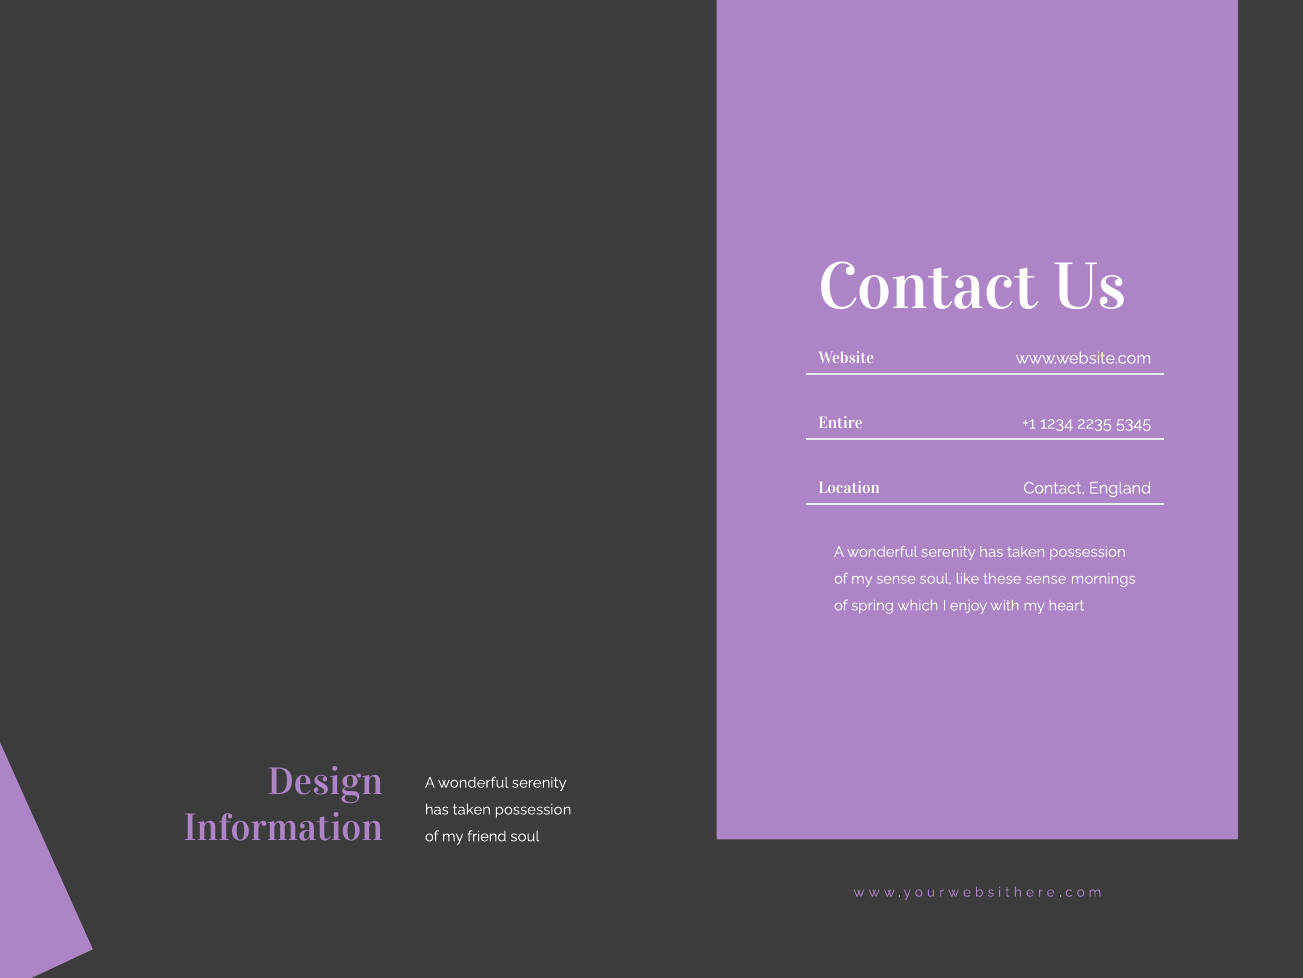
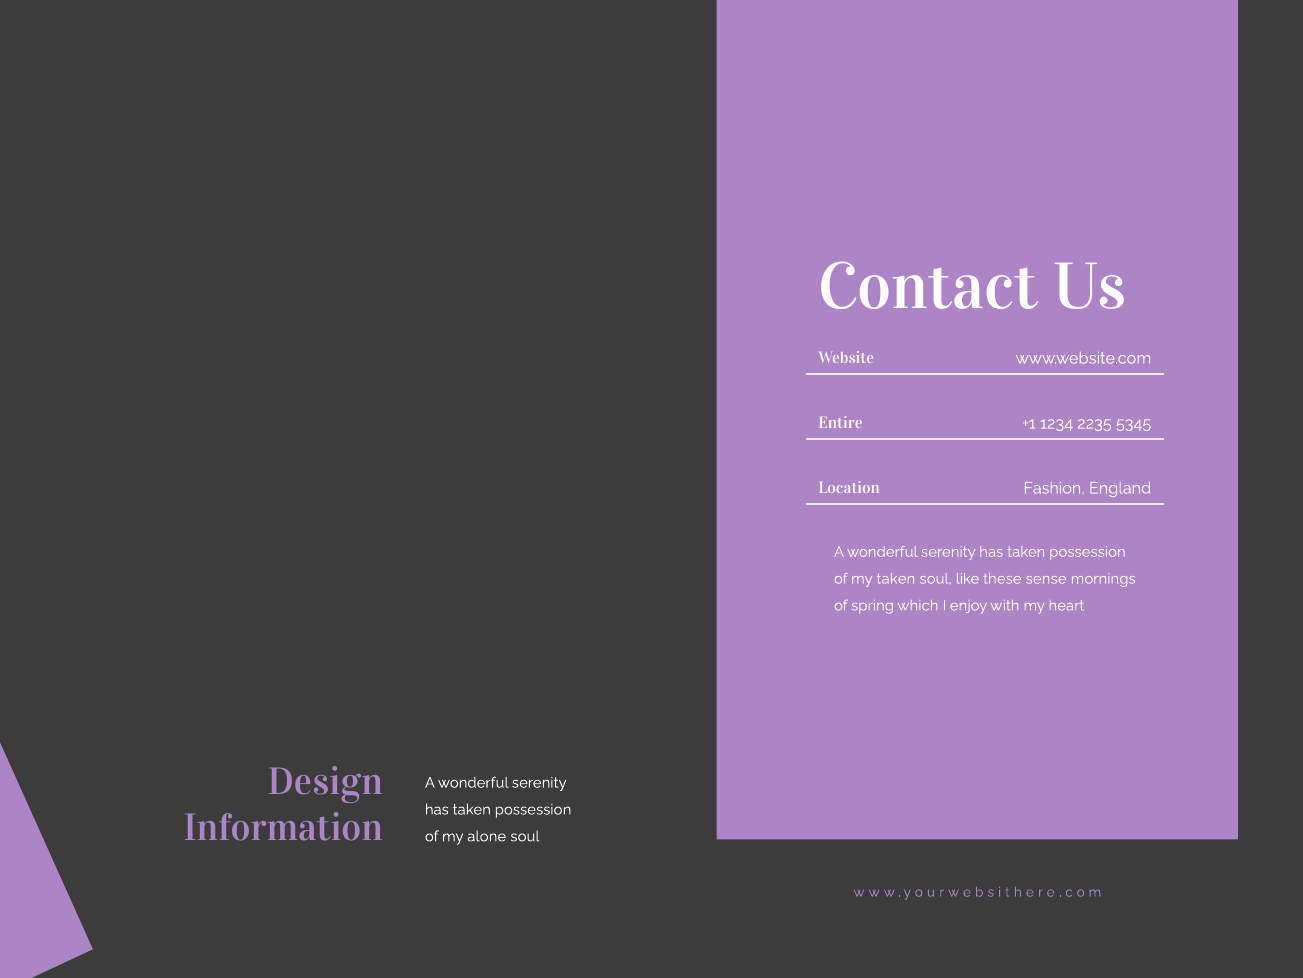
Location Contact: Contact -> Fashion (1054, 488)
my sense: sense -> taken (896, 578)
friend: friend -> alone (487, 836)
